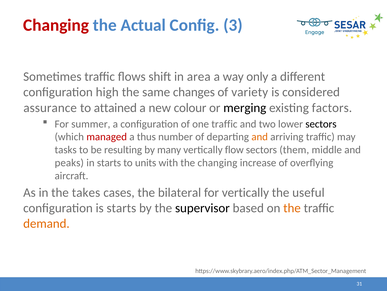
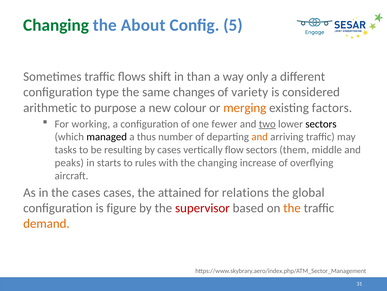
Changing colour: red -> green (56, 25)
Actual: Actual -> About (143, 25)
3: 3 -> 5 (233, 25)
area: area -> than (199, 76)
high: high -> type (107, 92)
assurance: assurance -> arithmetic (50, 107)
attained: attained -> purpose (115, 107)
merging colour: black -> orange (245, 107)
summer: summer -> working (91, 124)
one traffic: traffic -> fewer (224, 124)
two underline: none -> present (267, 124)
managed colour: red -> black (107, 137)
by many: many -> cases (169, 149)
units: units -> rules (146, 162)
the takes: takes -> cases (86, 192)
bilateral: bilateral -> attained (180, 192)
for vertically: vertically -> relations (245, 192)
useful: useful -> global (308, 192)
is starts: starts -> figure (121, 208)
supervisor colour: black -> red (202, 208)
